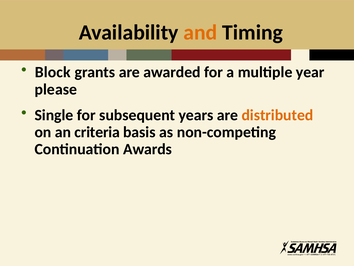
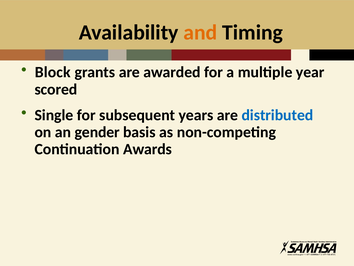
please: please -> scored (56, 89)
distributed colour: orange -> blue (277, 115)
criteria: criteria -> gender (97, 132)
